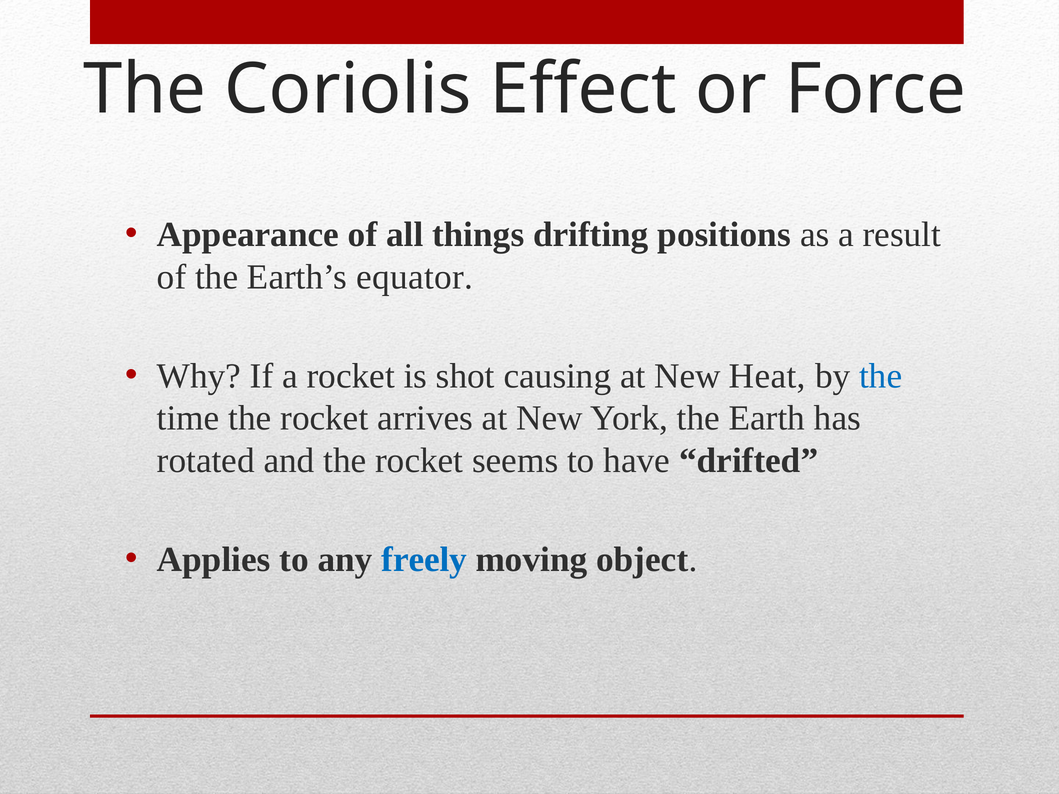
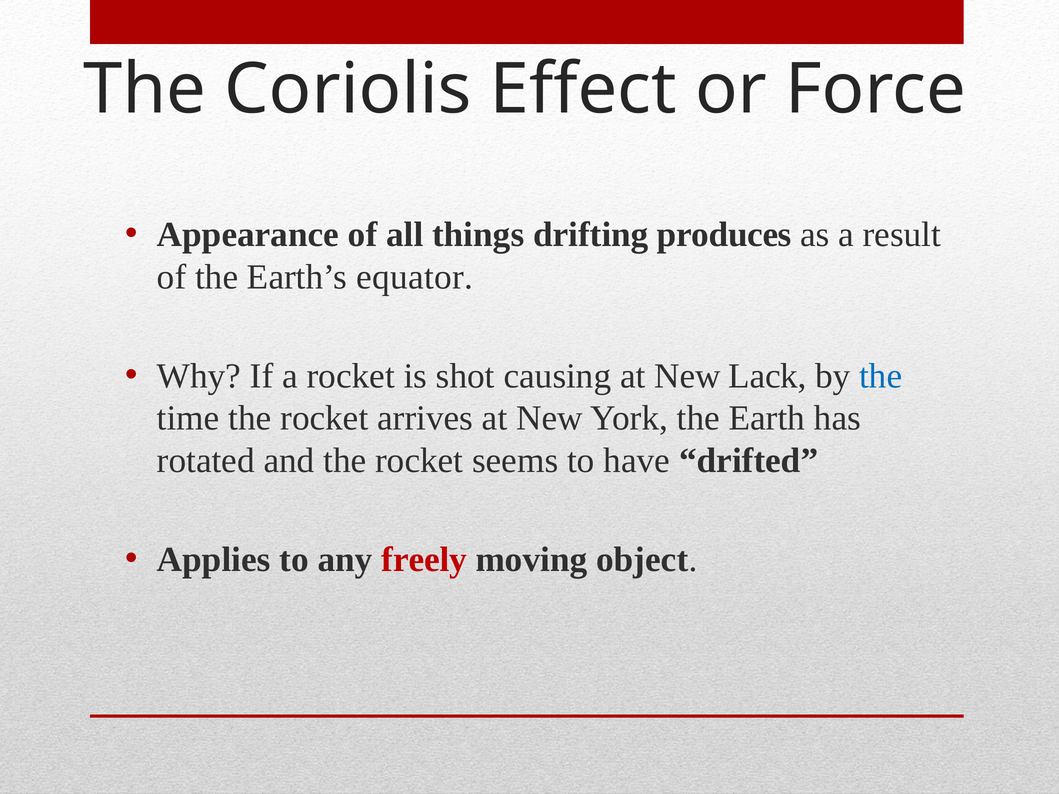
positions: positions -> produces (724, 235)
Heat: Heat -> Lack (768, 376)
freely colour: blue -> red (424, 560)
